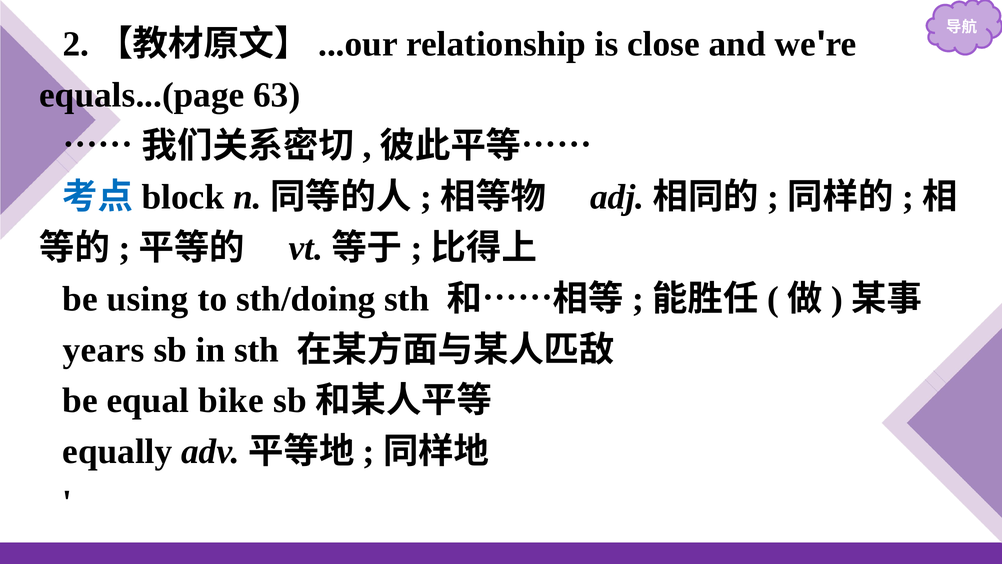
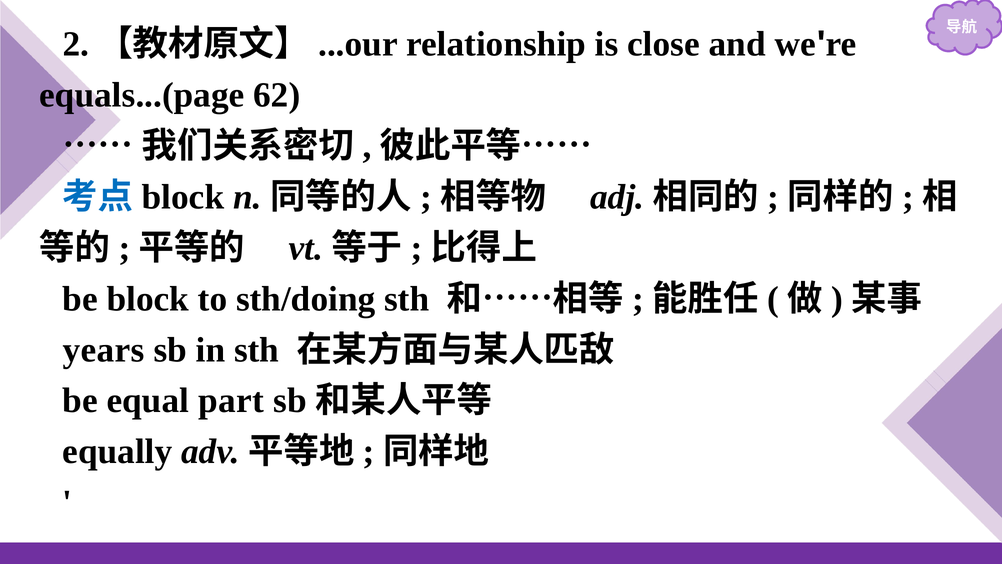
63: 63 -> 62 (277, 95)
be using: using -> block (148, 299)
bike: bike -> part (231, 400)
